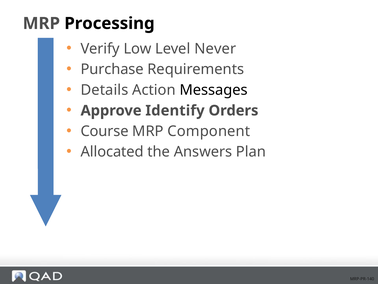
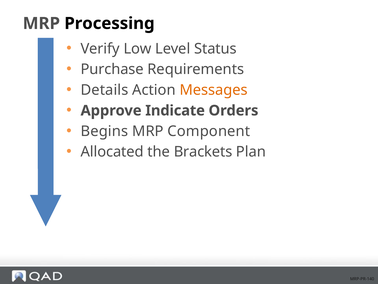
Never: Never -> Status (215, 49)
Messages colour: black -> orange (214, 90)
Identify: Identify -> Indicate (175, 110)
Course: Course -> Begins (104, 131)
Answers: Answers -> Brackets (203, 152)
